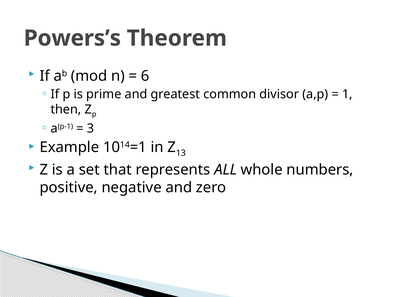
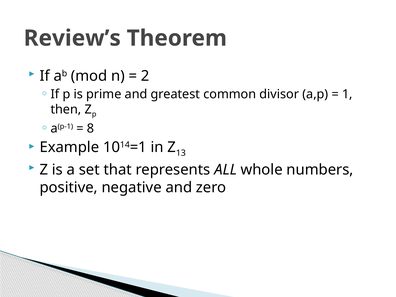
Powers’s: Powers’s -> Review’s (72, 38)
6: 6 -> 2 (145, 76)
3: 3 -> 8 (91, 128)
